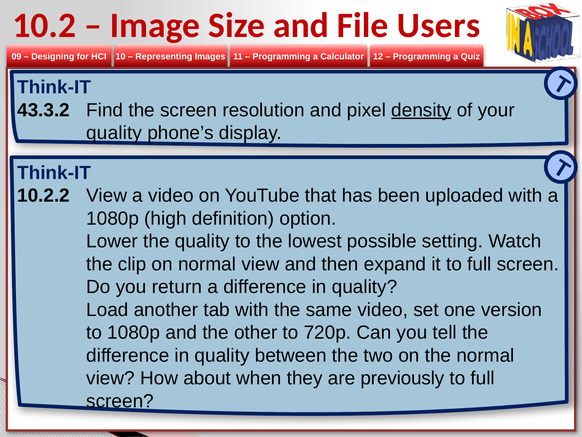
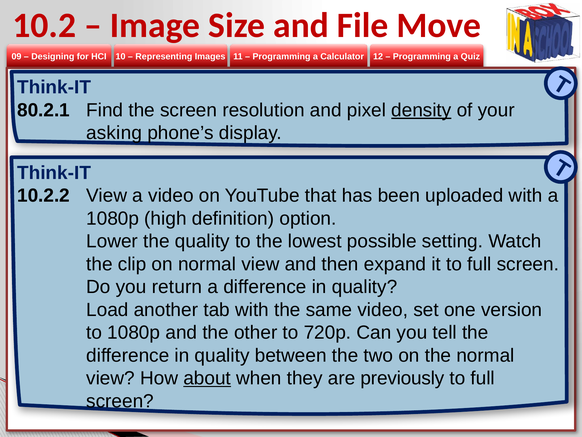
Users: Users -> Move (439, 25)
43.3.2: 43.3.2 -> 80.2.1 (44, 110)
quality: quality -> asking (114, 133)
about underline: none -> present (207, 378)
